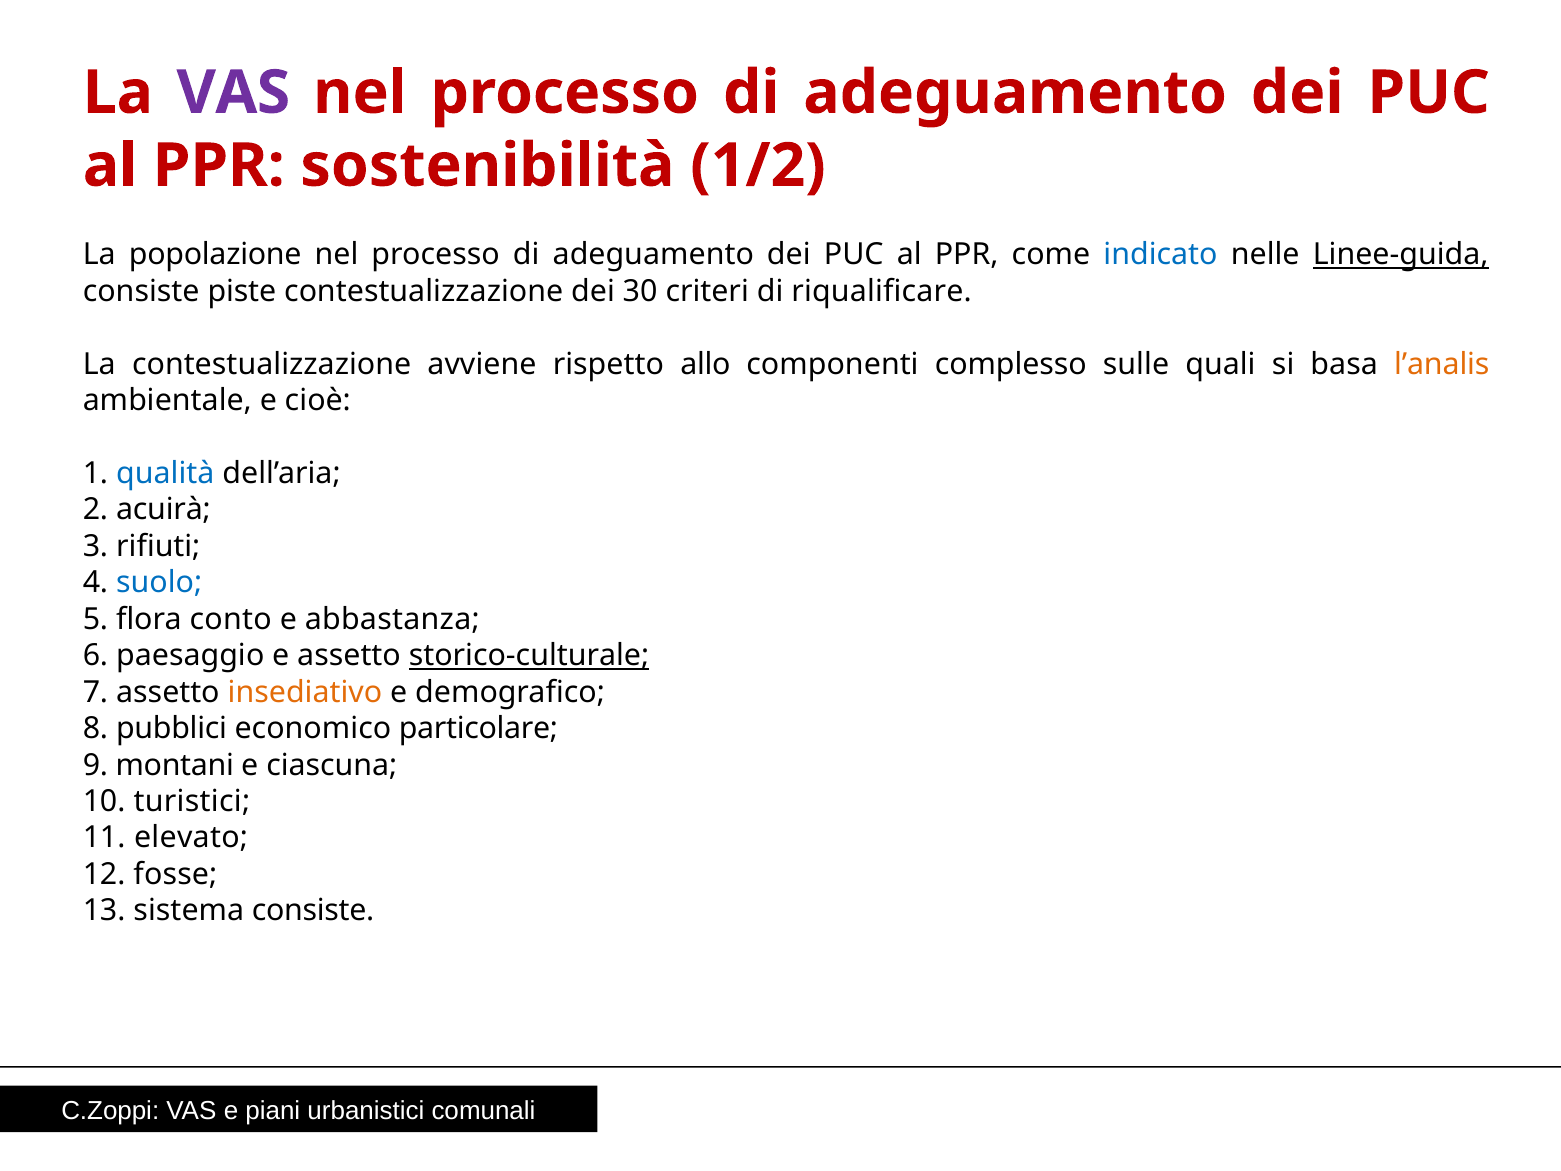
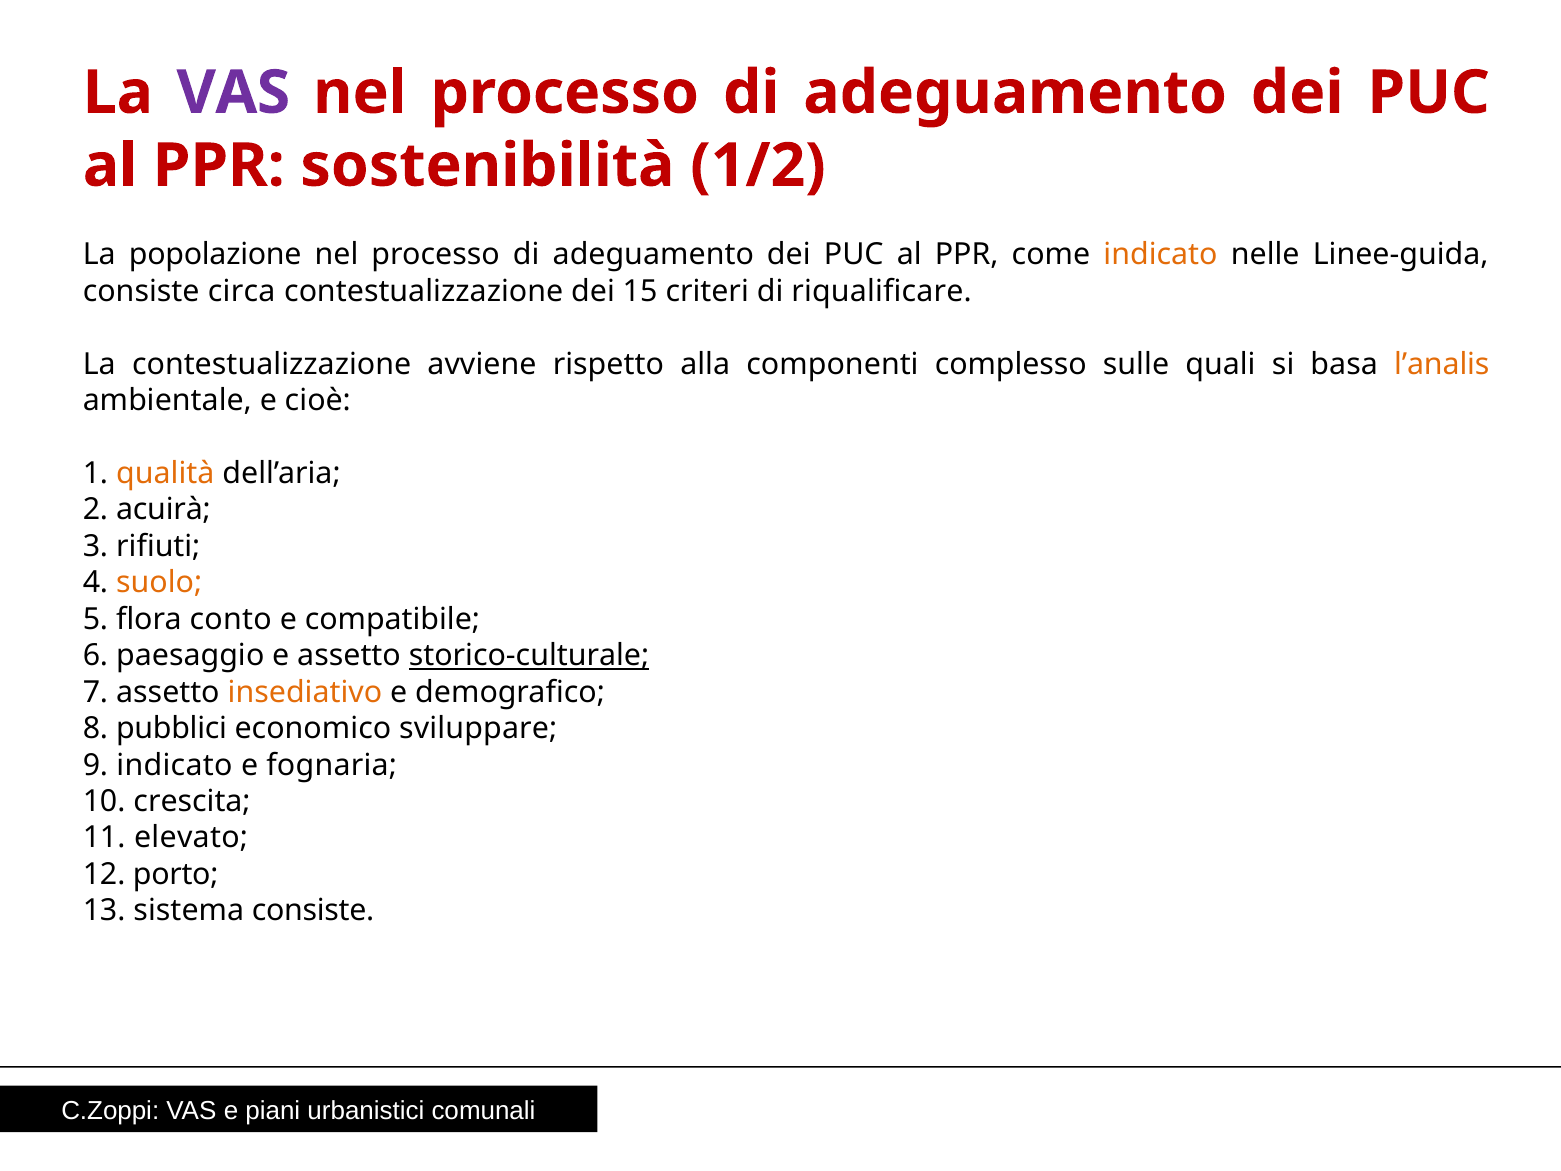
indicato colour: blue -> orange (1161, 255)
Linee-guida underline: present -> none (1401, 255)
piste: piste -> circa (242, 291)
30: 30 -> 15 (640, 291)
allo: allo -> alla (705, 364)
qualità colour: blue -> orange (165, 473)
suolo colour: blue -> orange (159, 583)
abbastanza: abbastanza -> compatibile (392, 619)
particolare: particolare -> sviluppare (478, 728)
9 montani: montani -> indicato (174, 765)
ciascuna: ciascuna -> fognaria (332, 765)
turistici: turistici -> crescita (192, 801)
fosse: fosse -> porto (176, 874)
